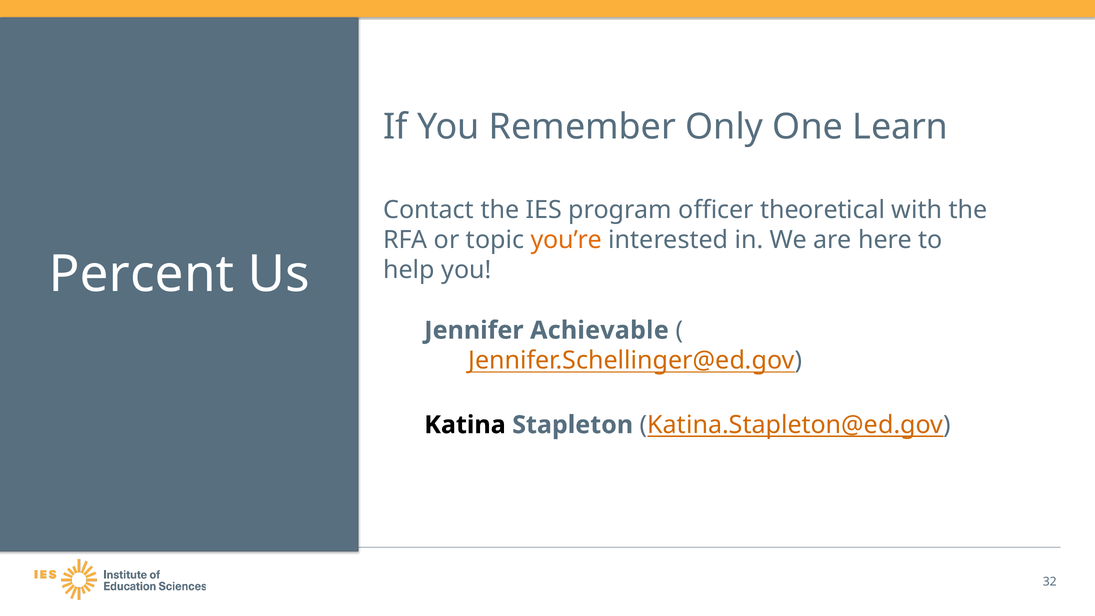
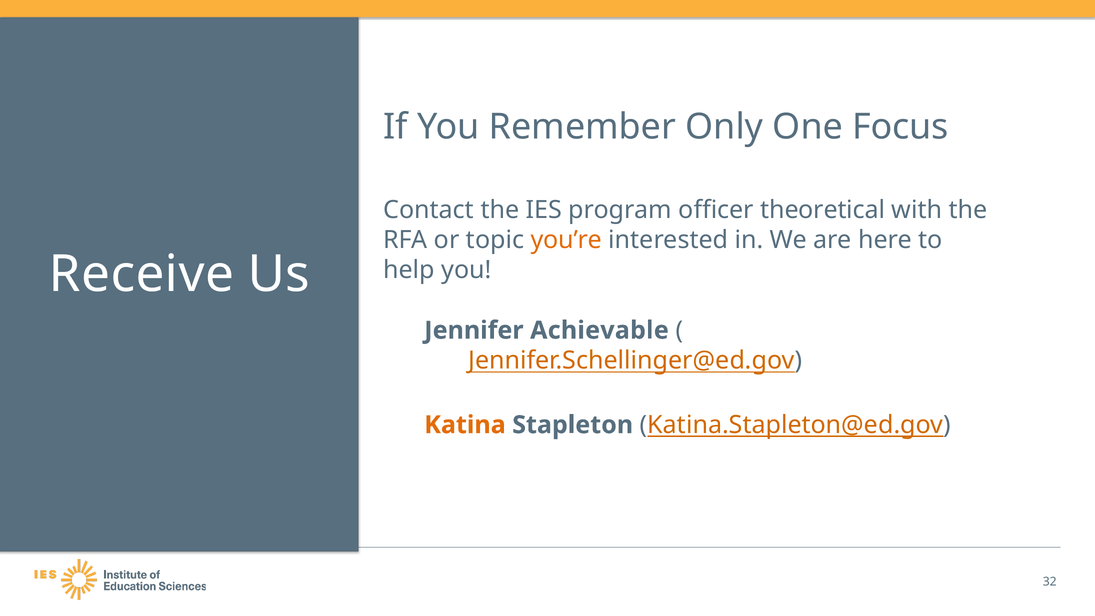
Learn: Learn -> Focus (900, 127)
Percent: Percent -> Receive (141, 274)
Katina colour: black -> orange (465, 425)
